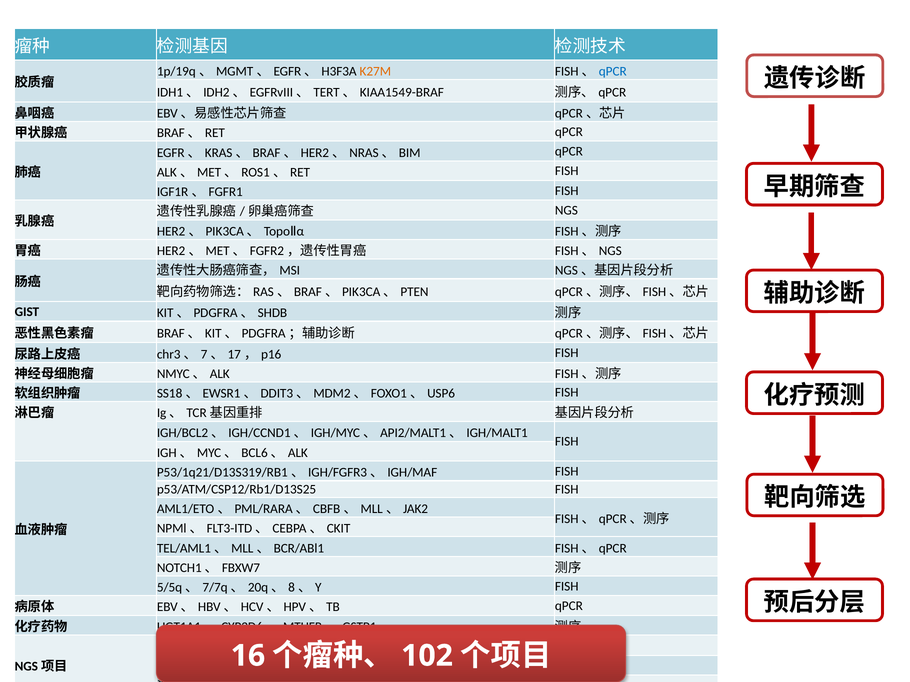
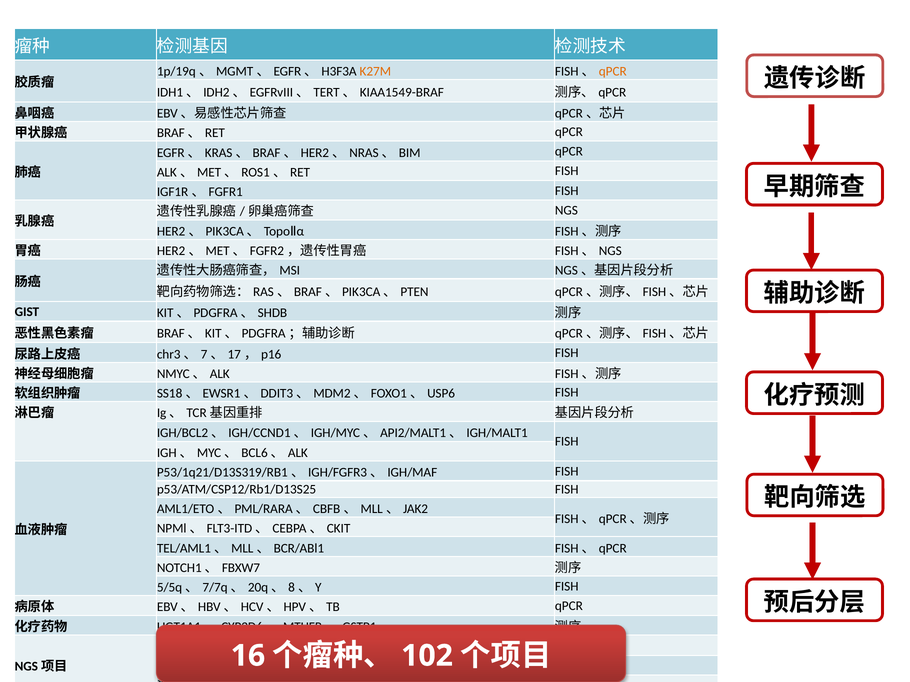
qPCR colour: blue -> orange (613, 71)
